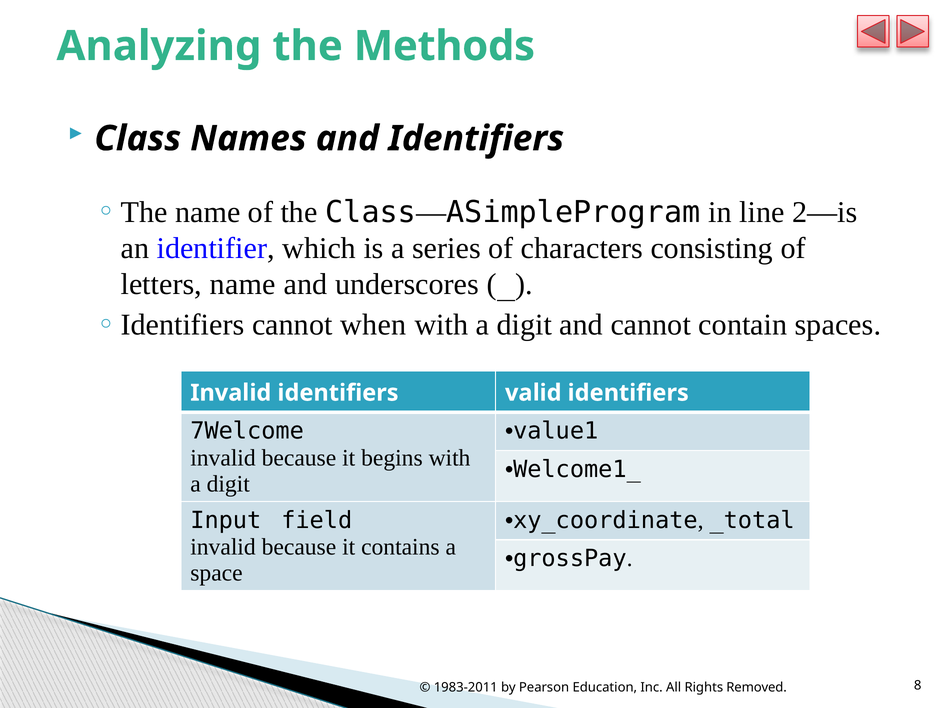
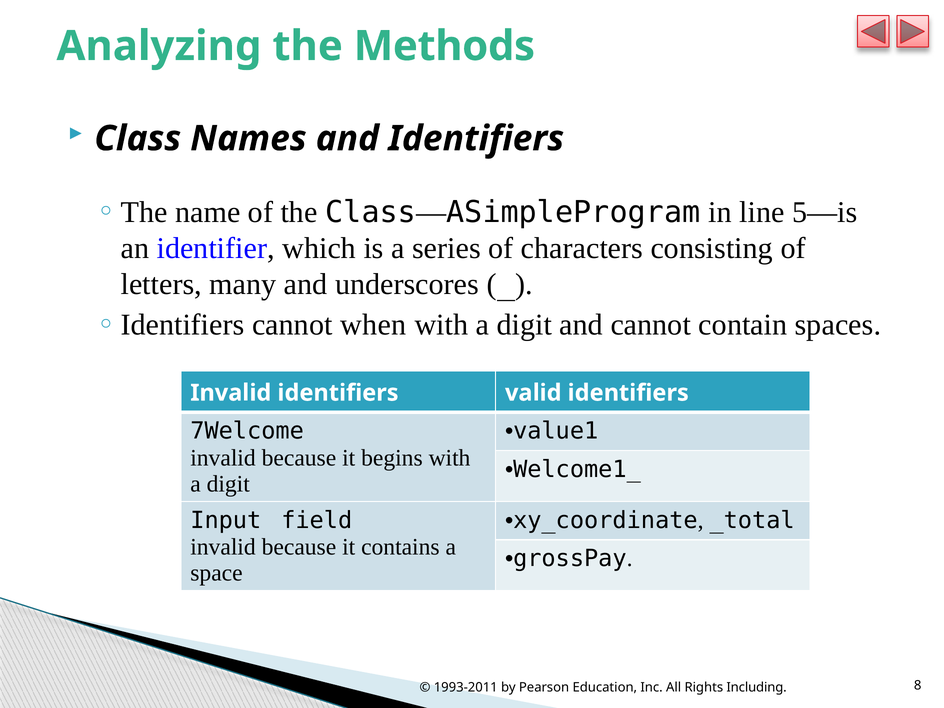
2—is: 2—is -> 5—is (825, 212)
letters name: name -> many (243, 285)
1983-2011: 1983-2011 -> 1993-2011 (466, 688)
Removed: Removed -> Including (757, 688)
